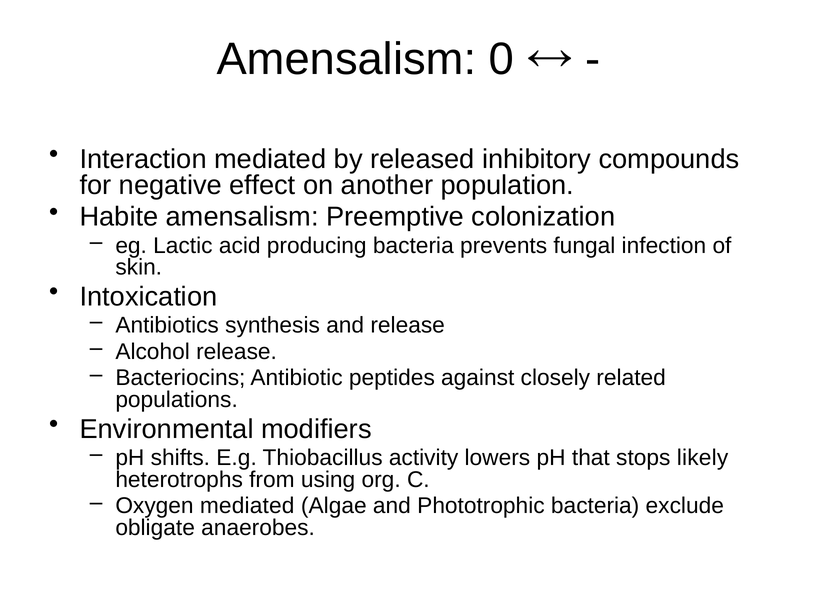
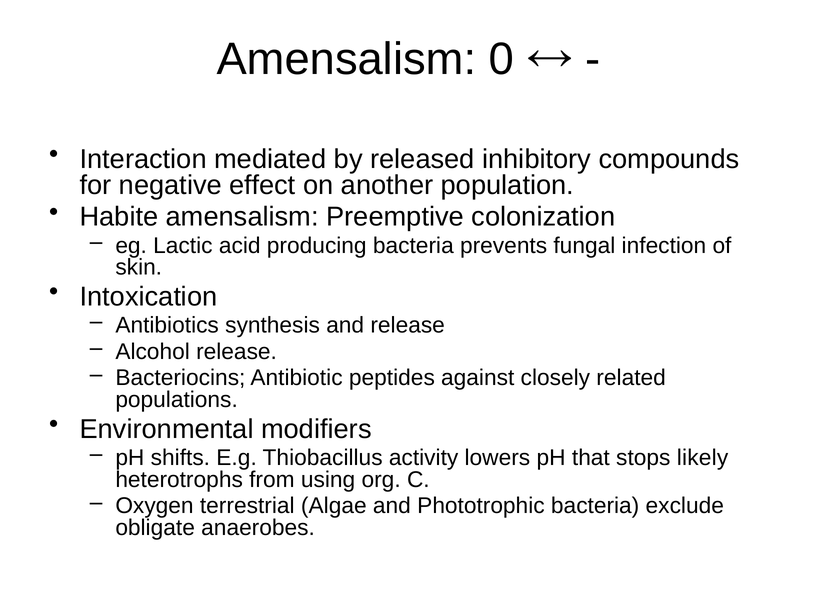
Oxygen mediated: mediated -> terrestrial (247, 506)
